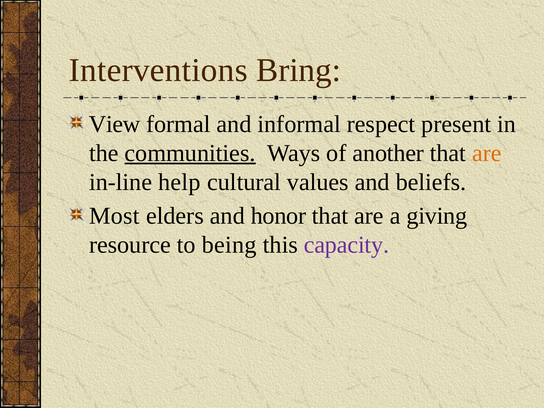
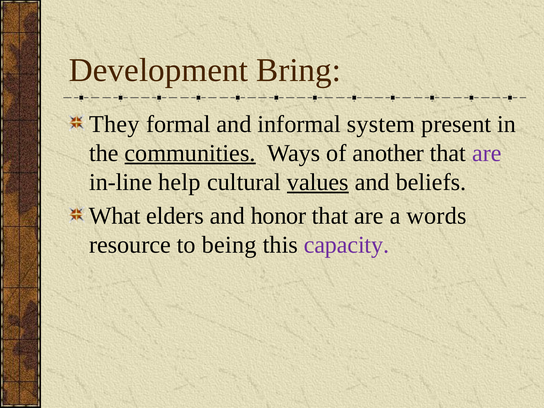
Interventions: Interventions -> Development (158, 70)
View: View -> They (114, 124)
respect: respect -> system (381, 124)
are colour: orange -> purple (487, 153)
values underline: none -> present (318, 182)
Most: Most -> What (115, 216)
giving: giving -> words (437, 216)
